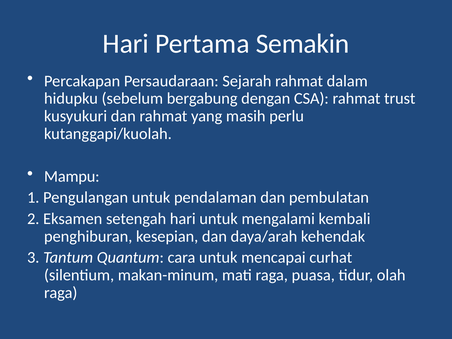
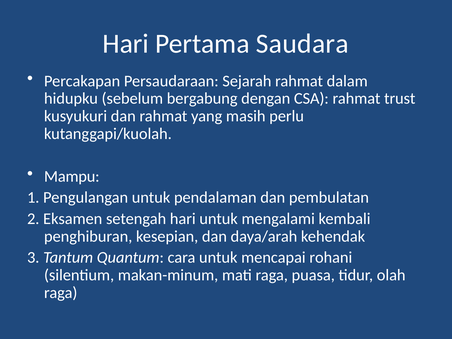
Semakin: Semakin -> Saudara (302, 44)
curhat: curhat -> rohani (331, 258)
